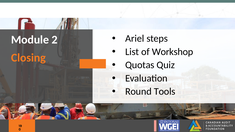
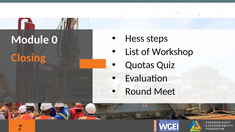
Ariel: Ariel -> Hess (135, 38)
Module 2: 2 -> 0 (55, 40)
Tools: Tools -> Meet (165, 92)
